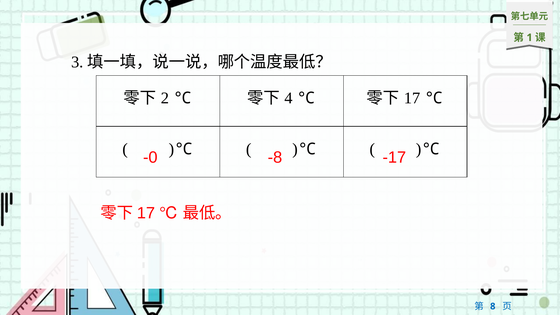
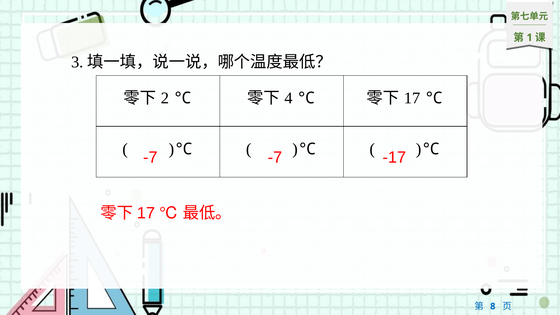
-0: -0 -> -7 (150, 157)
-8: -8 -> -7 (275, 157)
